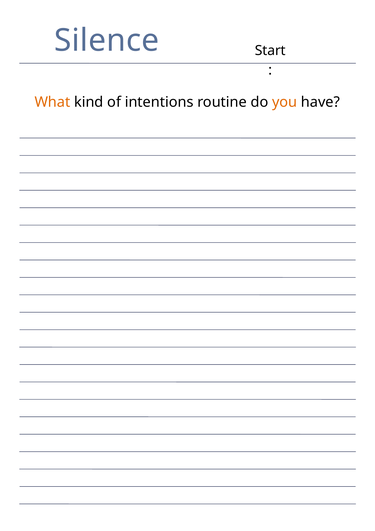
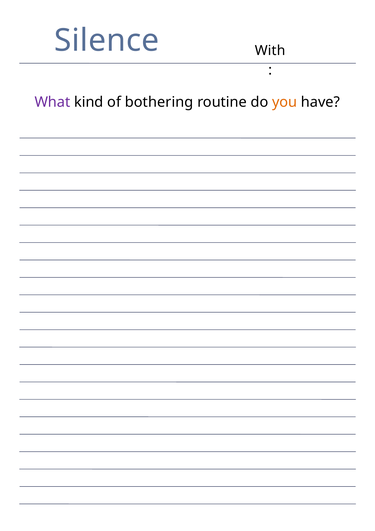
Start: Start -> With (270, 51)
What colour: orange -> purple (52, 102)
intentions: intentions -> bothering (159, 102)
